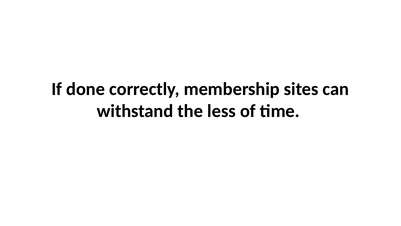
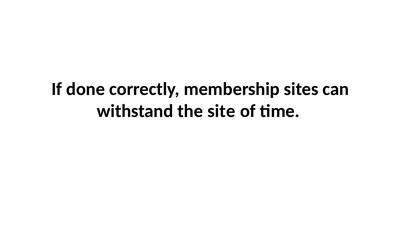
less: less -> site (221, 111)
